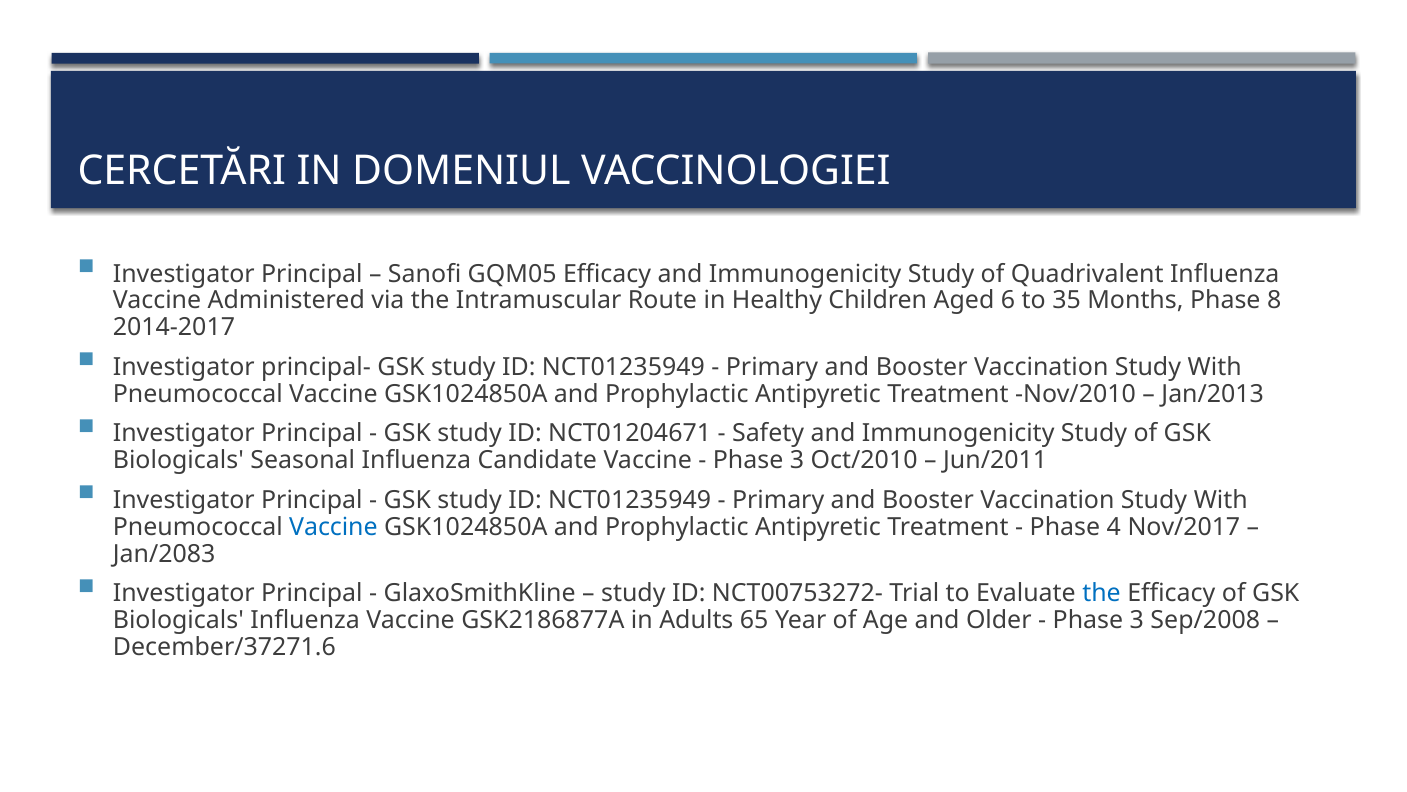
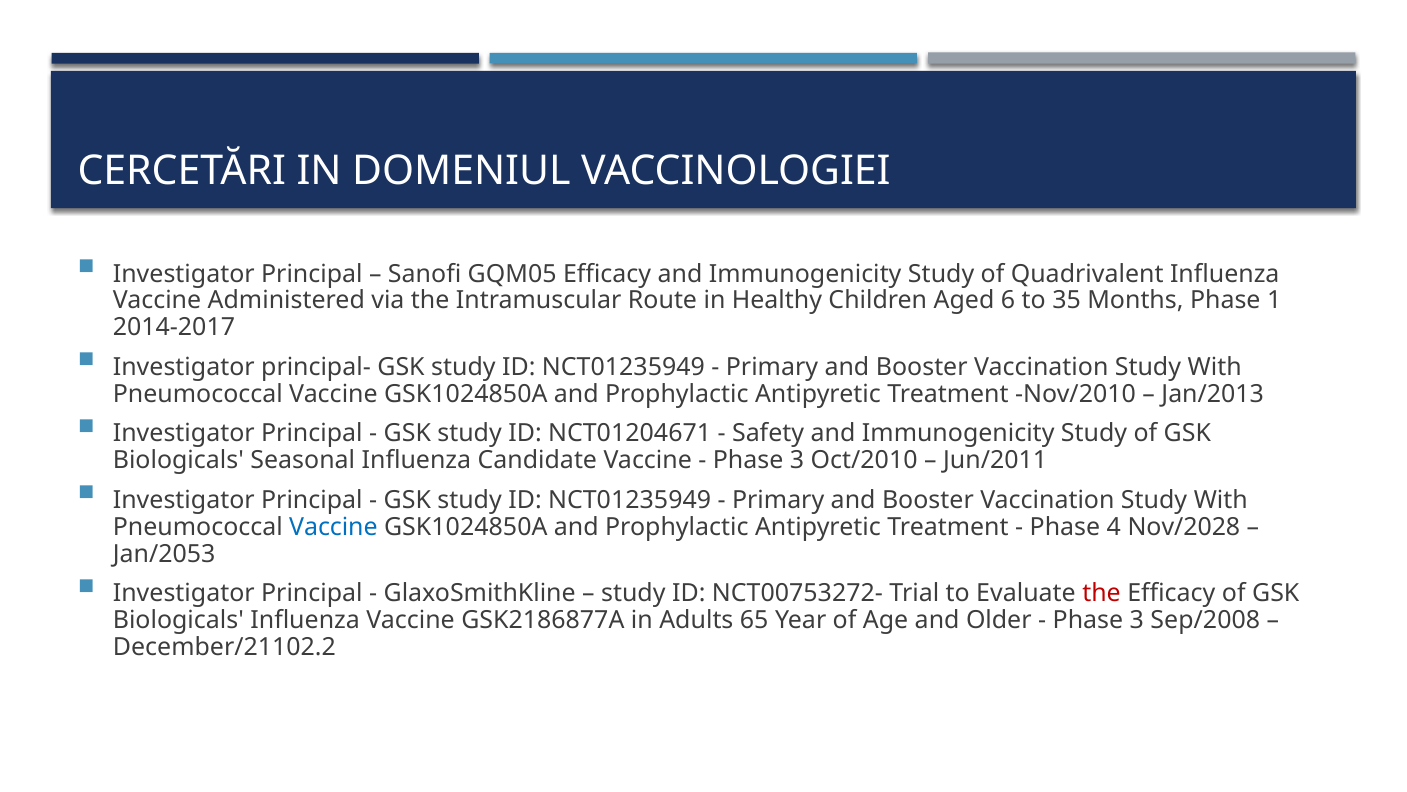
8: 8 -> 1 (1274, 300)
Nov/2017: Nov/2017 -> Nov/2028 (1184, 527)
Jan/2083: Jan/2083 -> Jan/2053 (164, 554)
the colour: blue -> red (1101, 593)
December/37271.6: December/37271.6 -> December/21102.2 (224, 647)
